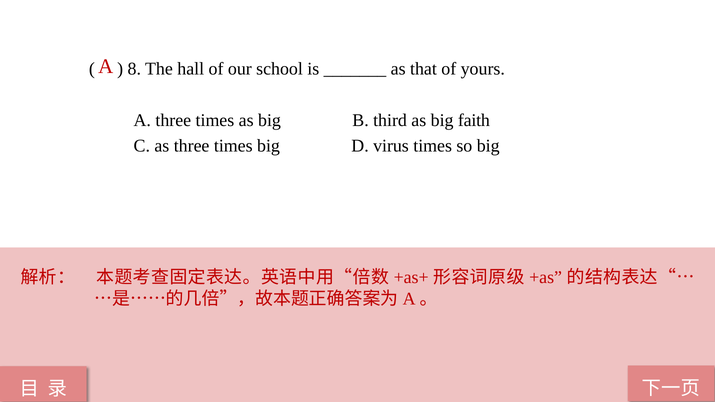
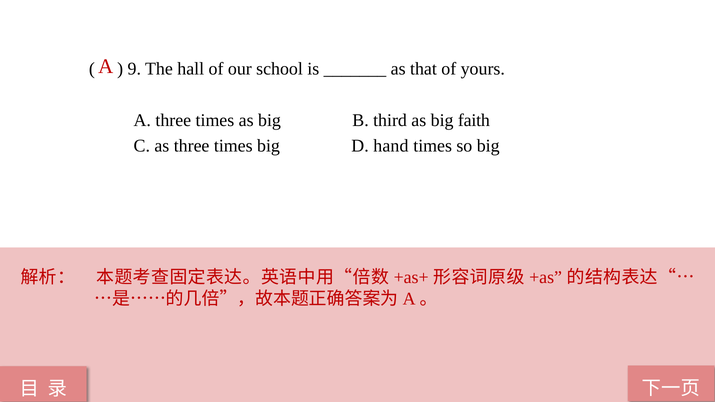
8: 8 -> 9 (134, 69)
virus: virus -> hand (391, 146)
